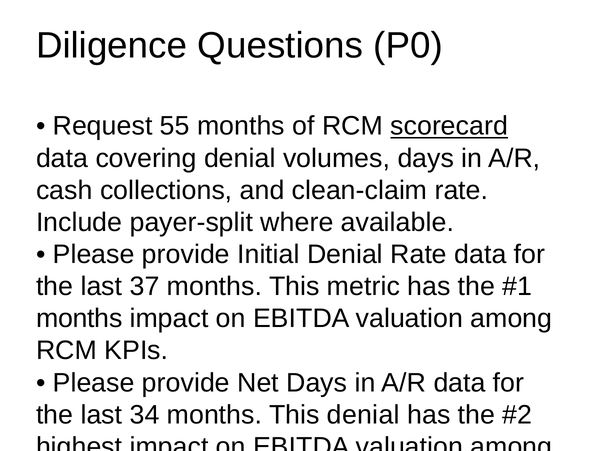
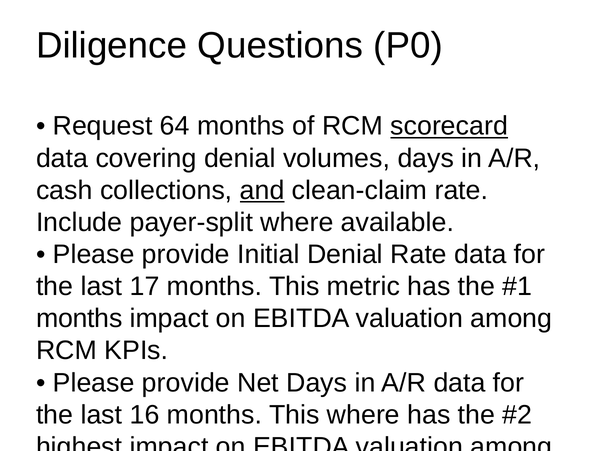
55: 55 -> 64 (175, 126)
and underline: none -> present (262, 190)
37: 37 -> 17 (145, 287)
34: 34 -> 16 (145, 415)
This denial: denial -> where (363, 415)
